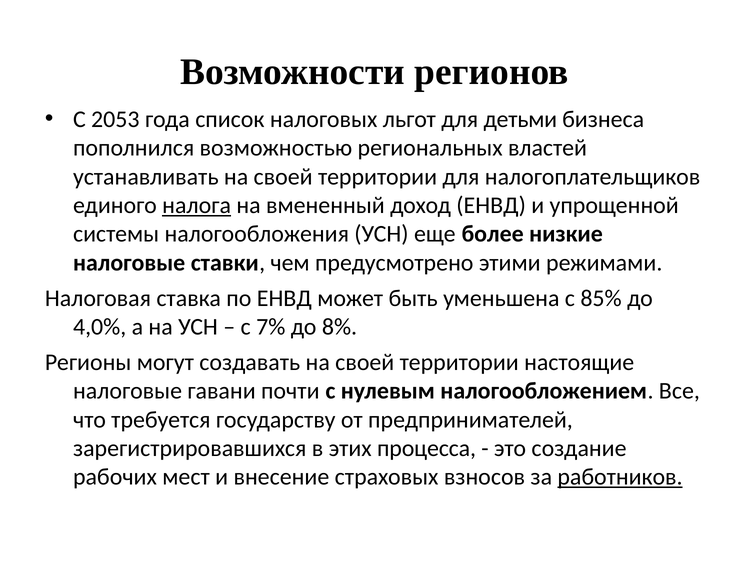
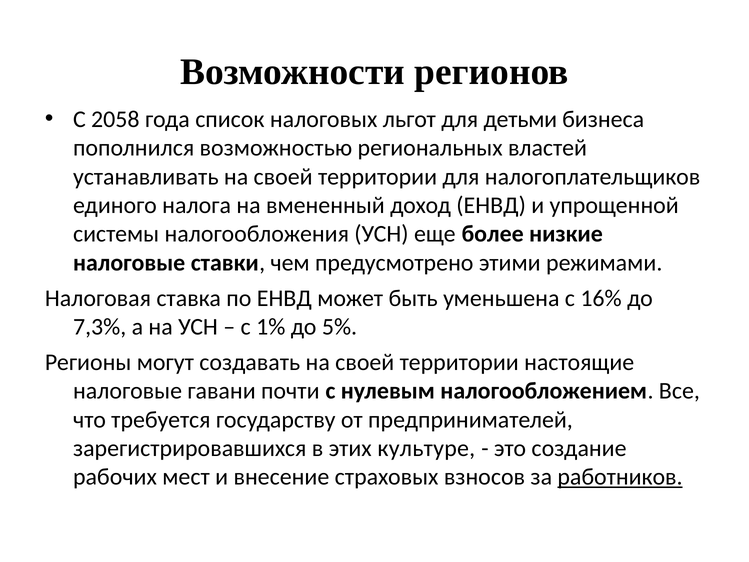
2053: 2053 -> 2058 (115, 119)
налога underline: present -> none (197, 205)
85%: 85% -> 16% (601, 298)
4,0%: 4,0% -> 7,3% (100, 327)
7%: 7% -> 1% (271, 327)
8%: 8% -> 5% (340, 327)
процесса: процесса -> культуре (426, 448)
